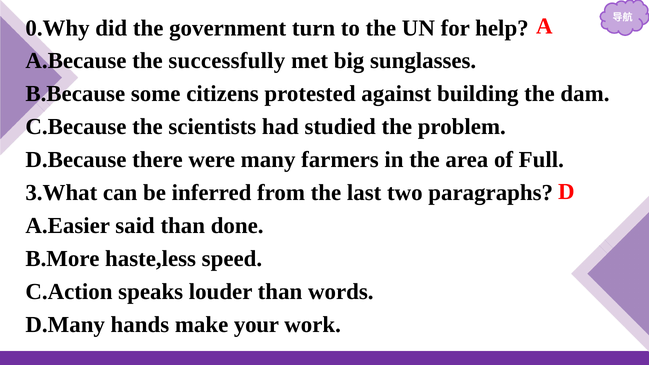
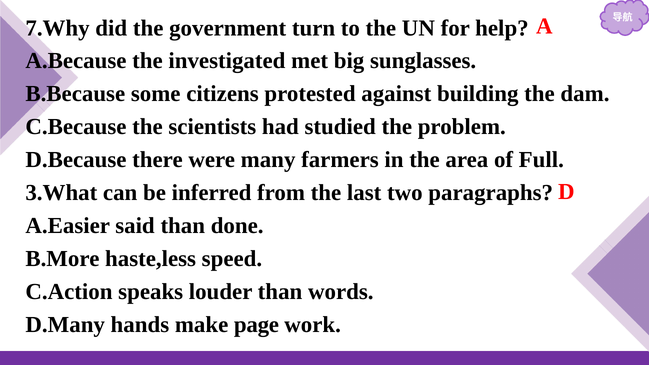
0.Why: 0.Why -> 7.Why (58, 28)
successfully: successfully -> investigated (227, 61)
your: your -> page (256, 325)
